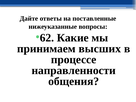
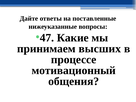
62: 62 -> 47 (47, 38)
направленности: направленности -> мотивационный (74, 70)
